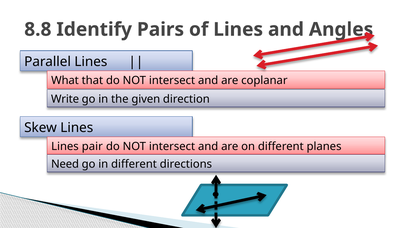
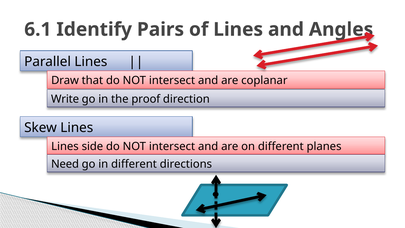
8.8: 8.8 -> 6.1 (38, 29)
What: What -> Draw (65, 80)
given: given -> proof (146, 99)
pair: pair -> side (92, 146)
